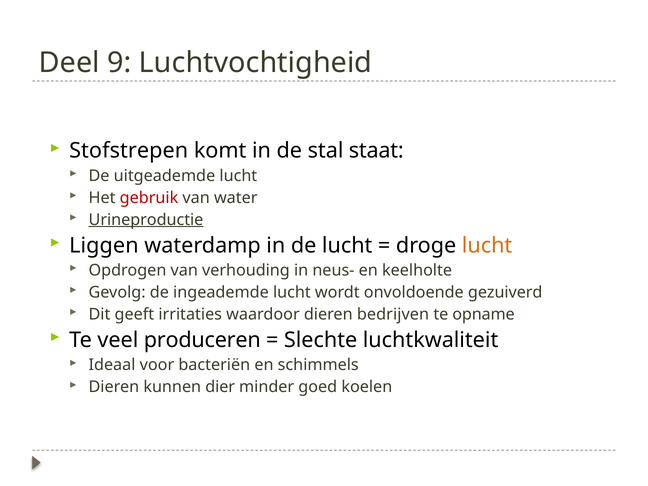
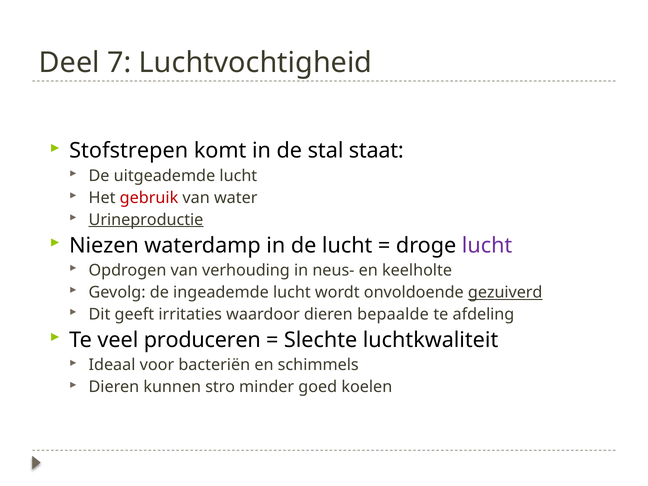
9: 9 -> 7 (119, 63)
Liggen: Liggen -> Niezen (104, 246)
lucht colour: orange -> purple (487, 246)
gezuiverd underline: none -> present (505, 292)
bedrijven: bedrijven -> bepaalde (393, 314)
opname: opname -> afdeling (483, 314)
dier: dier -> stro (220, 387)
